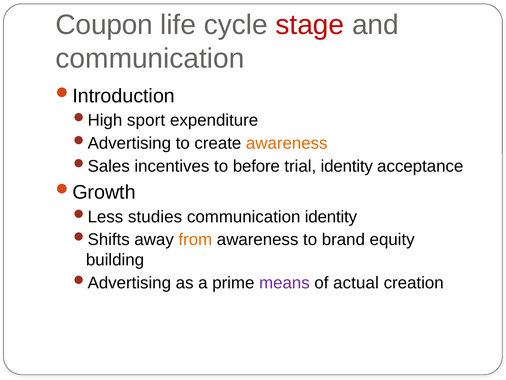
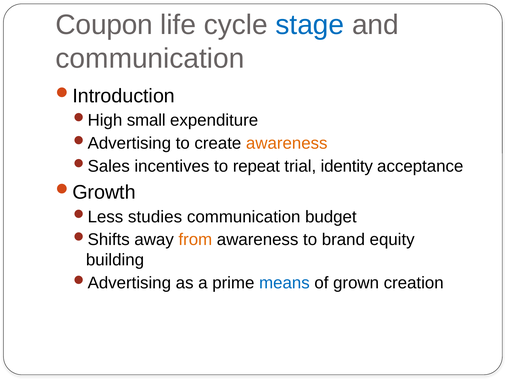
stage colour: red -> blue (310, 25)
sport: sport -> small (146, 120)
before: before -> repeat (256, 166)
communication identity: identity -> budget (331, 216)
means colour: purple -> blue (284, 282)
actual: actual -> grown (356, 282)
